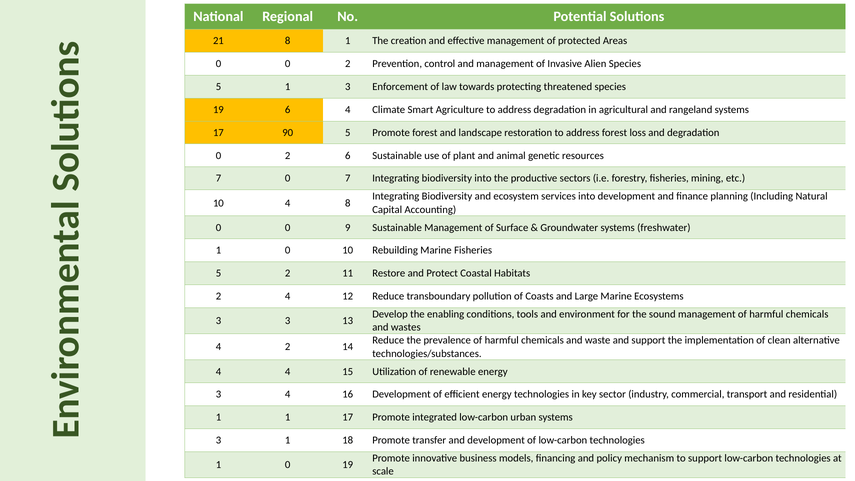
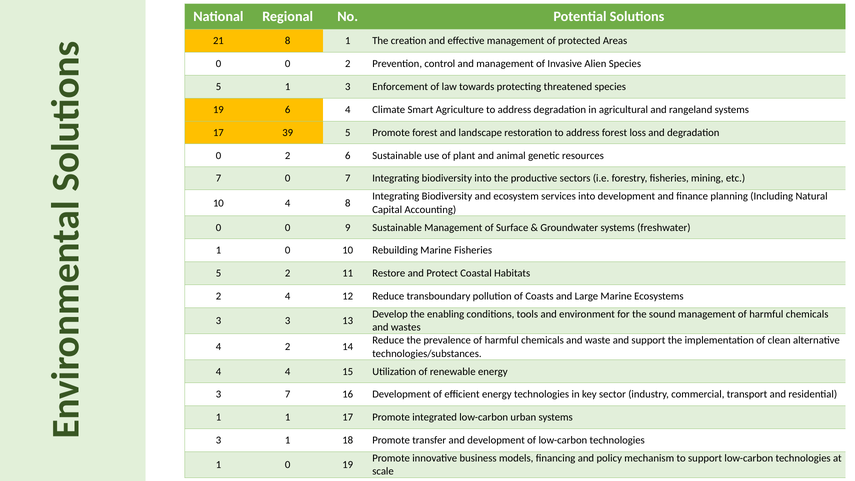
90: 90 -> 39 (288, 133)
3 4: 4 -> 7 (288, 394)
